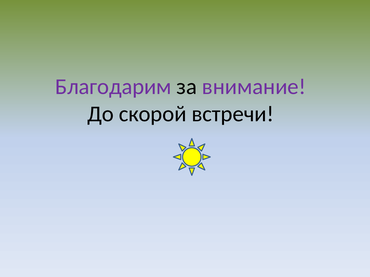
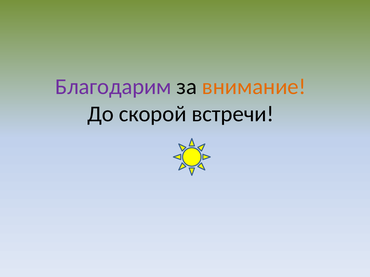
внимание colour: purple -> orange (254, 87)
